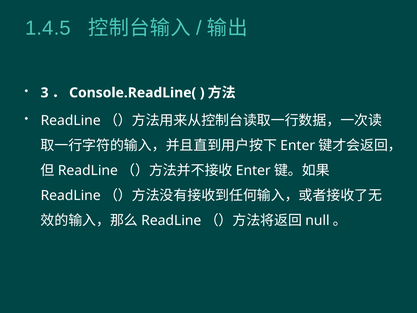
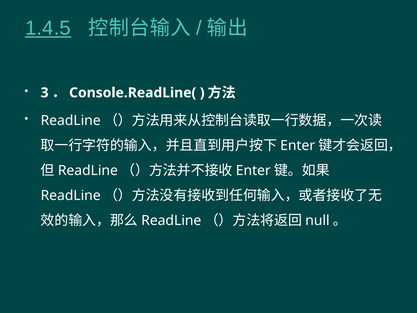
1.4.5 underline: none -> present (48, 28)
